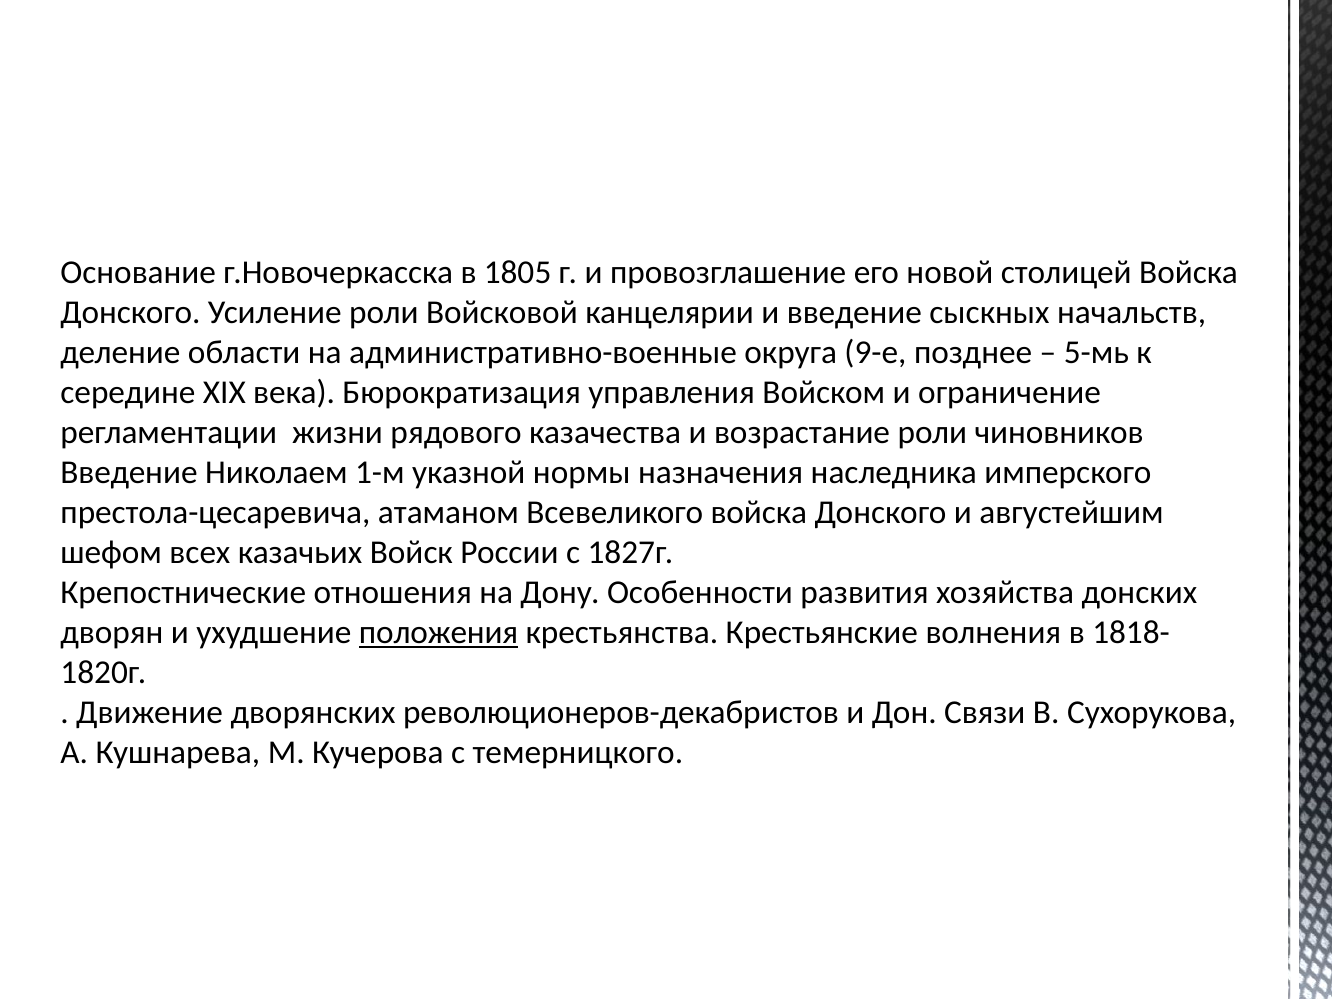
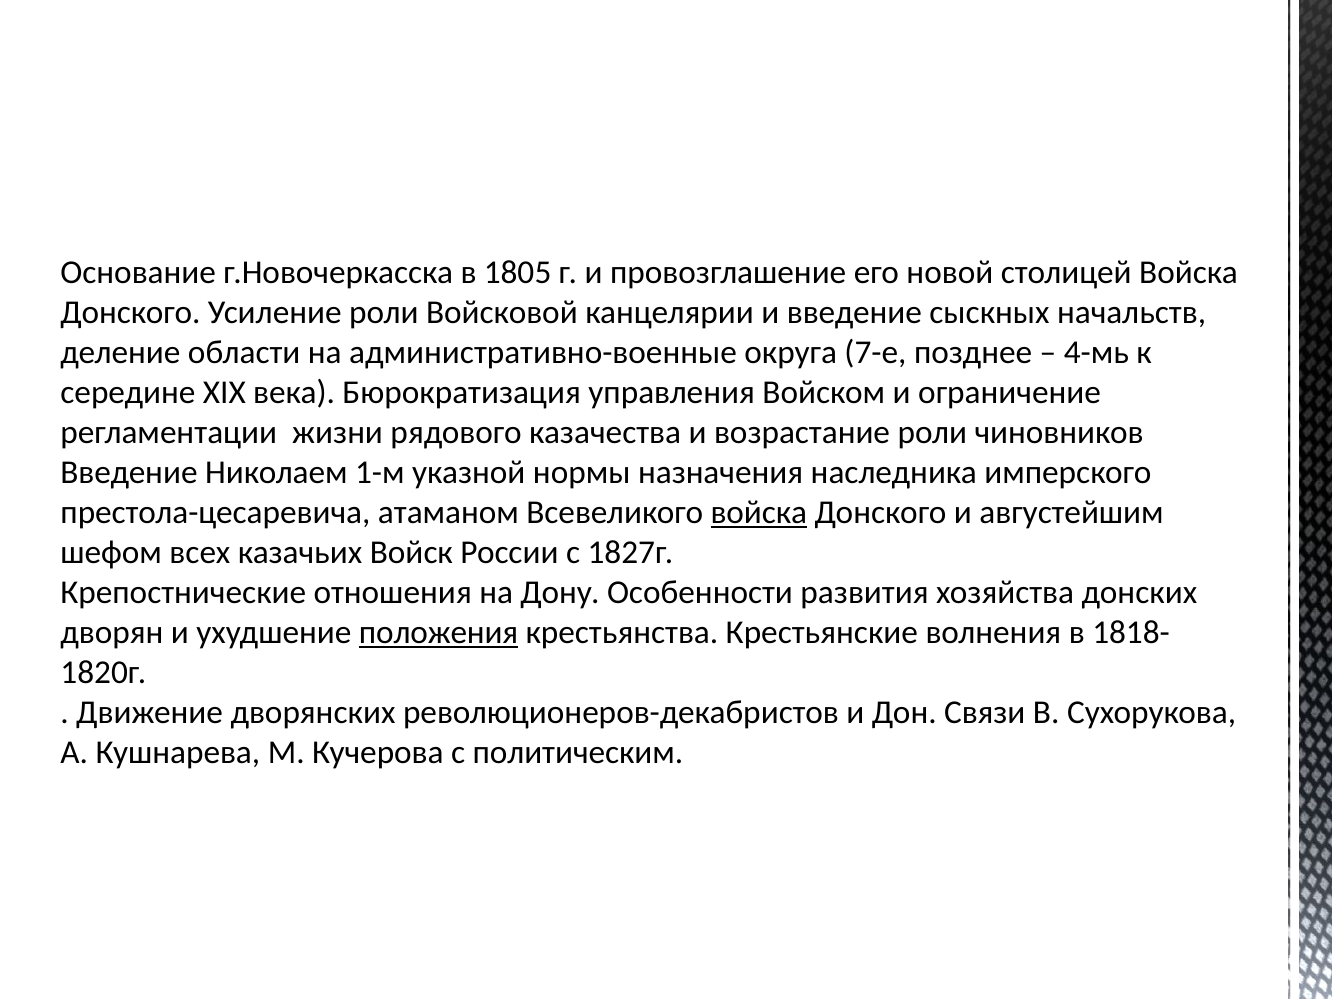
9-е: 9-е -> 7-е (875, 353)
5-мь: 5-мь -> 4-мь (1096, 353)
войска underline: none -> present (759, 513)
темерницкого: темерницкого -> политическим (578, 752)
